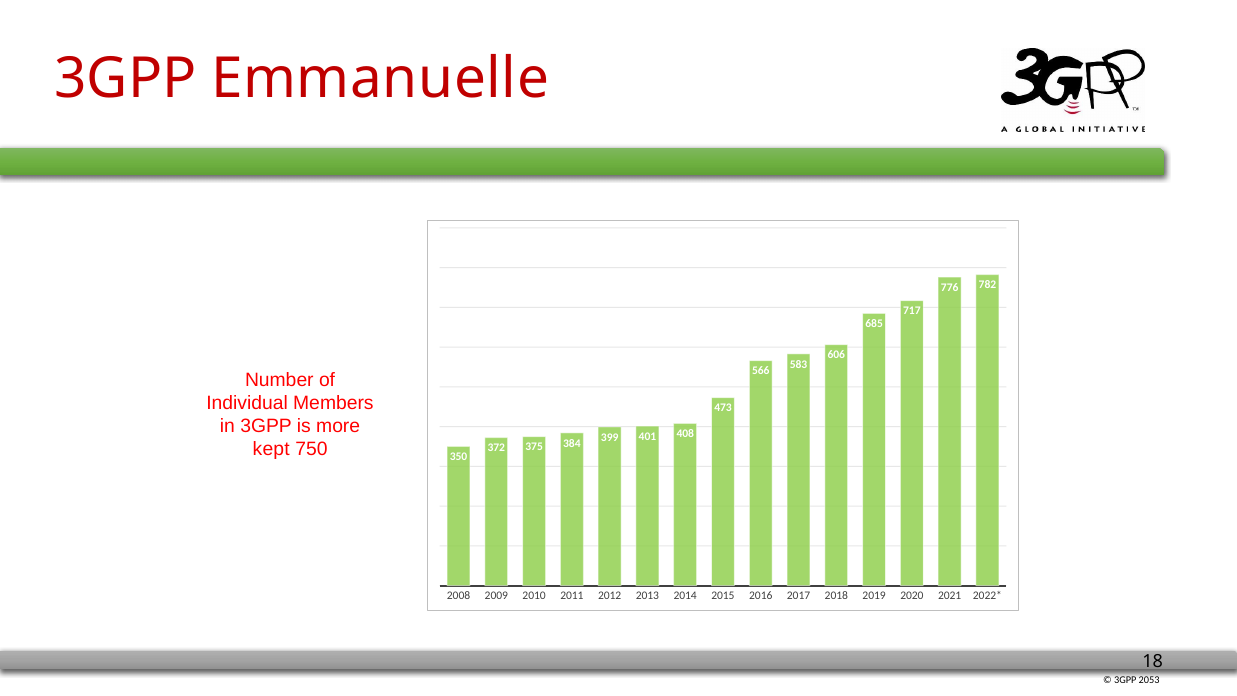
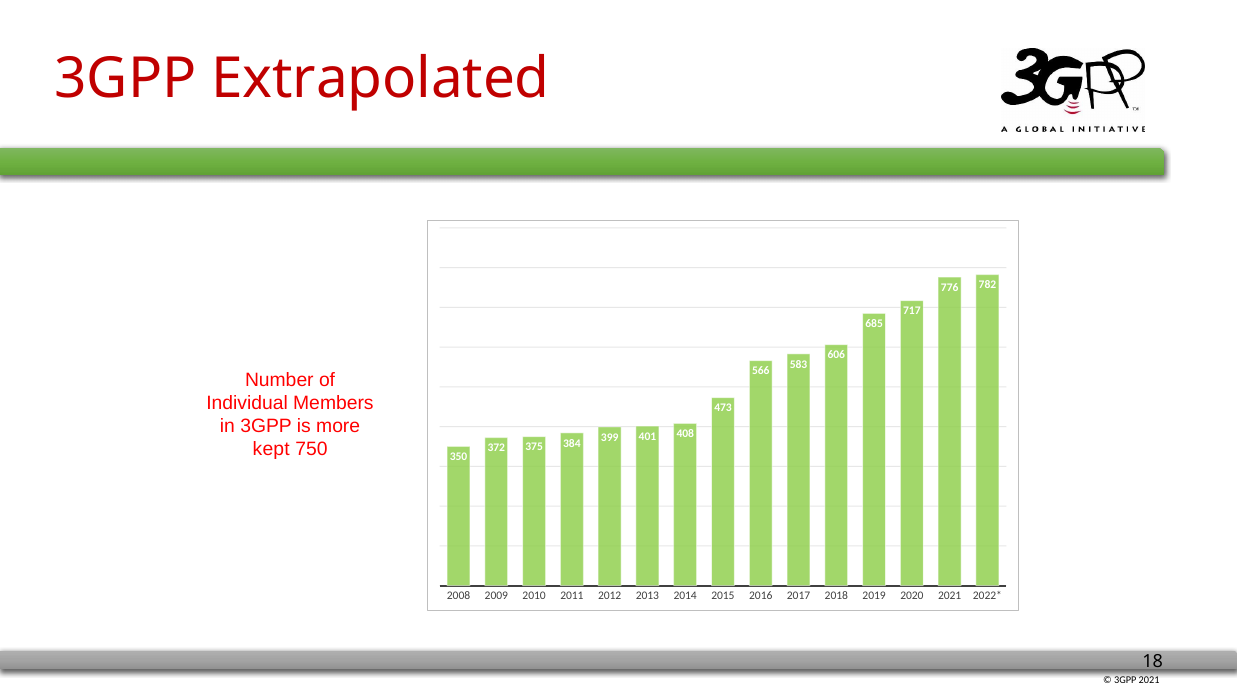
Emmanuelle: Emmanuelle -> Extrapolated (381, 78)
3GPP 2053: 2053 -> 2021 (1149, 680)
